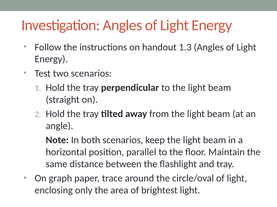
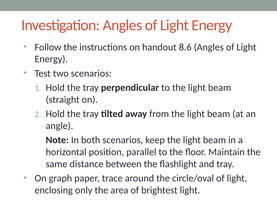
1.3: 1.3 -> 8.6 (185, 47)
